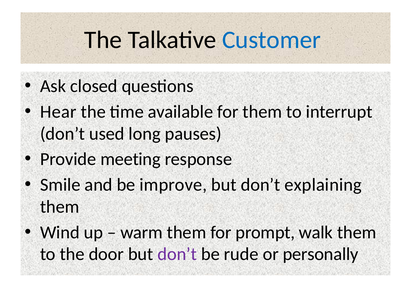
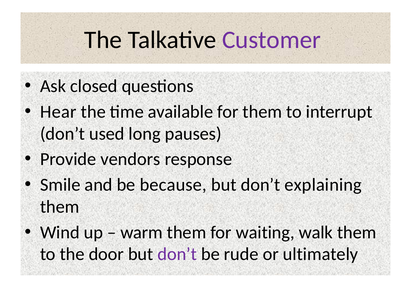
Customer colour: blue -> purple (271, 40)
meeting: meeting -> vendors (130, 159)
improve: improve -> because (173, 185)
prompt: prompt -> waiting (265, 233)
personally: personally -> ultimately (321, 254)
